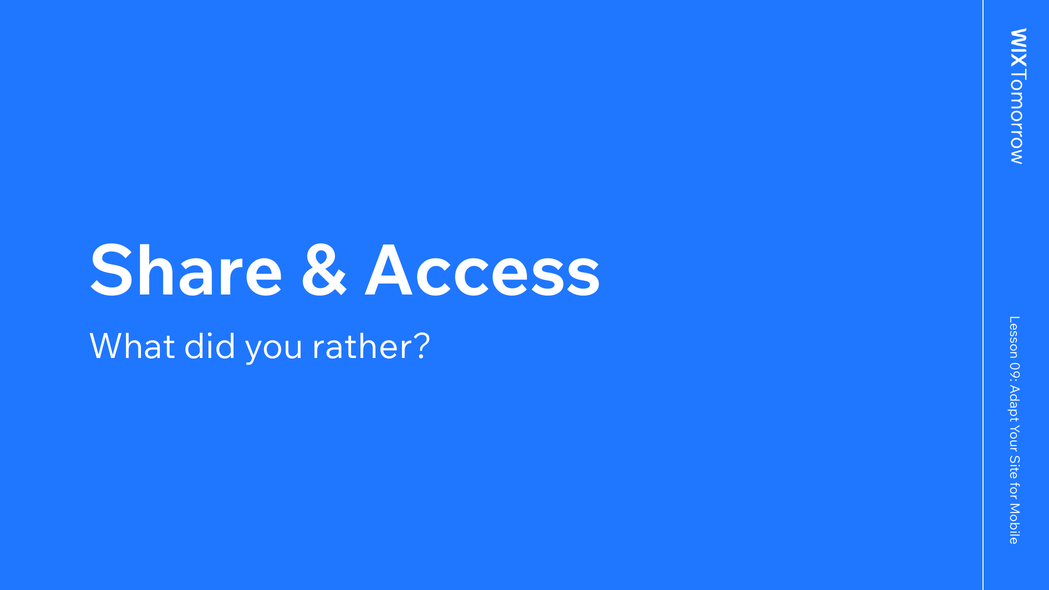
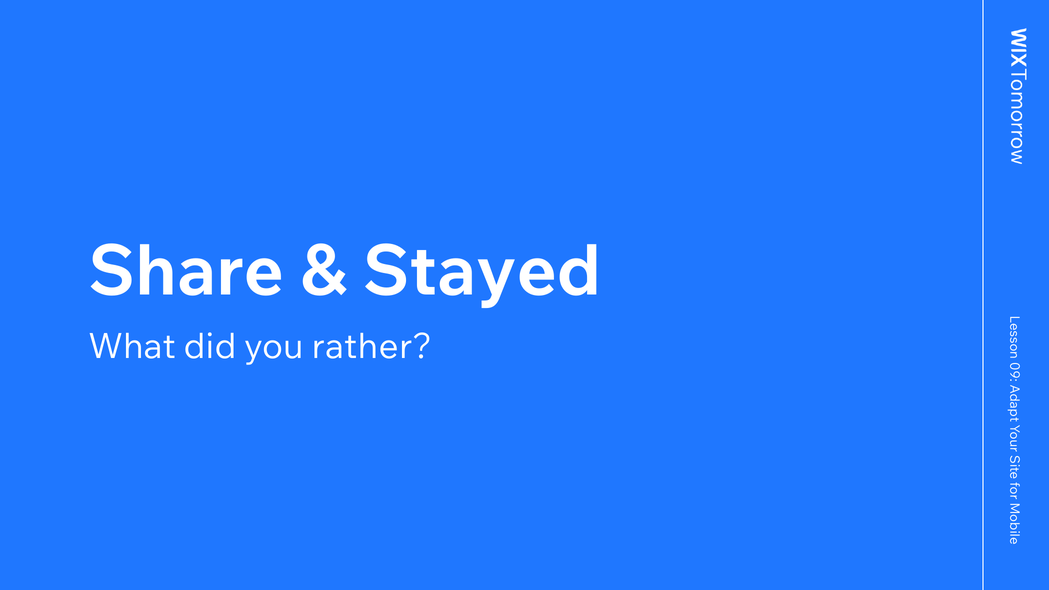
Access: Access -> Stayed (482, 272)
